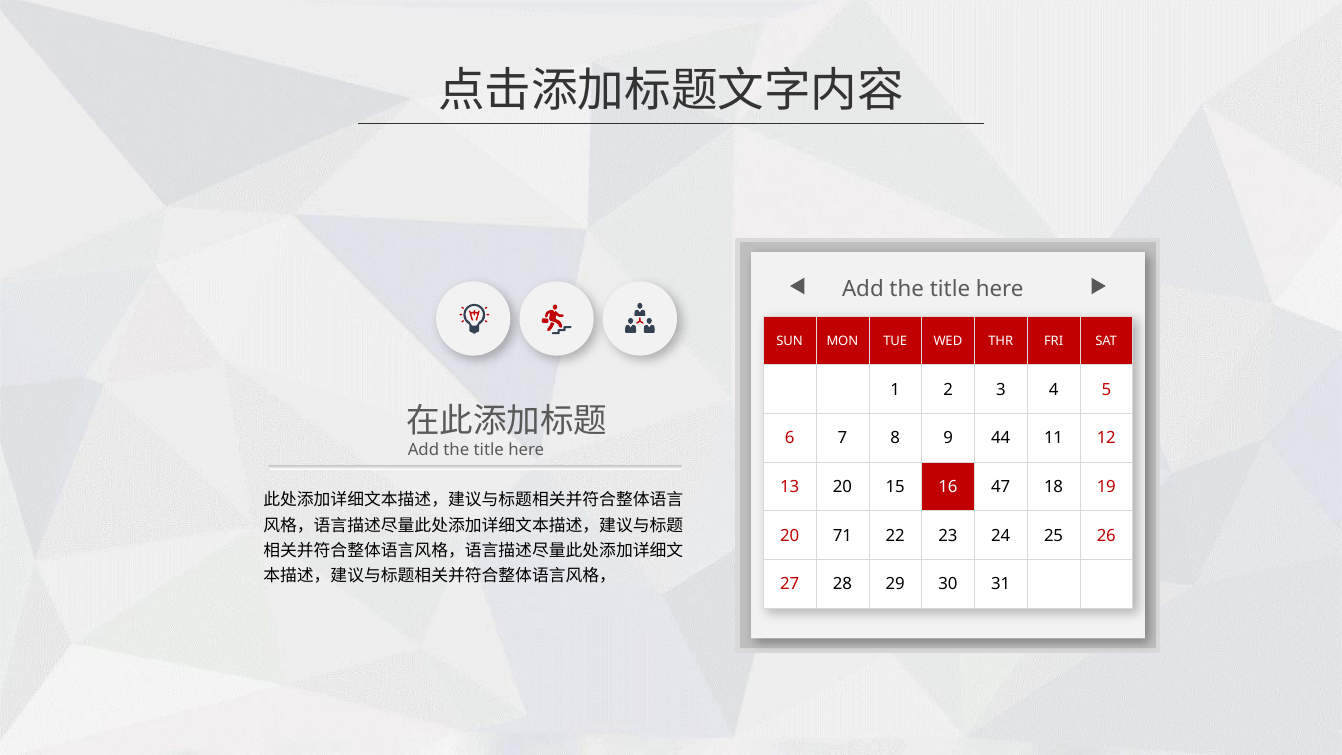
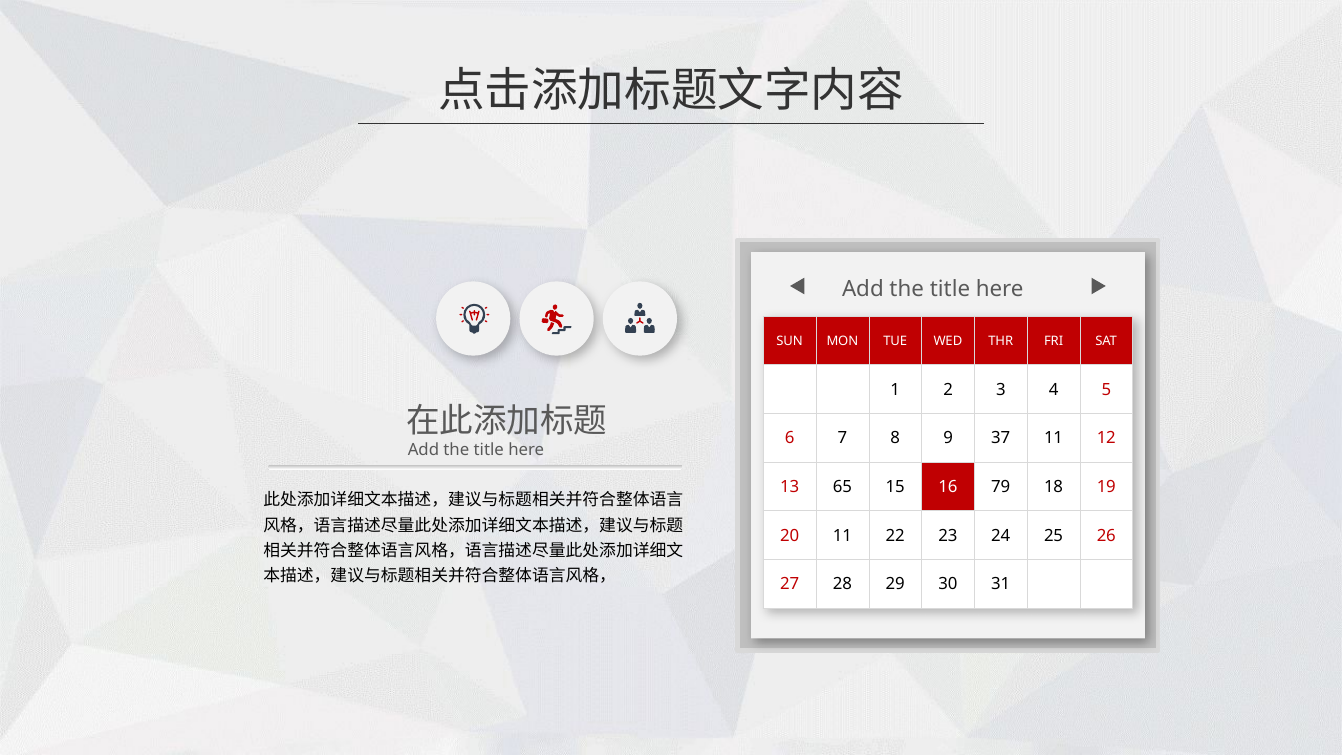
44: 44 -> 37 (1001, 438)
13 20: 20 -> 65 (842, 487)
47: 47 -> 79 (1001, 487)
20 71: 71 -> 11 (842, 536)
